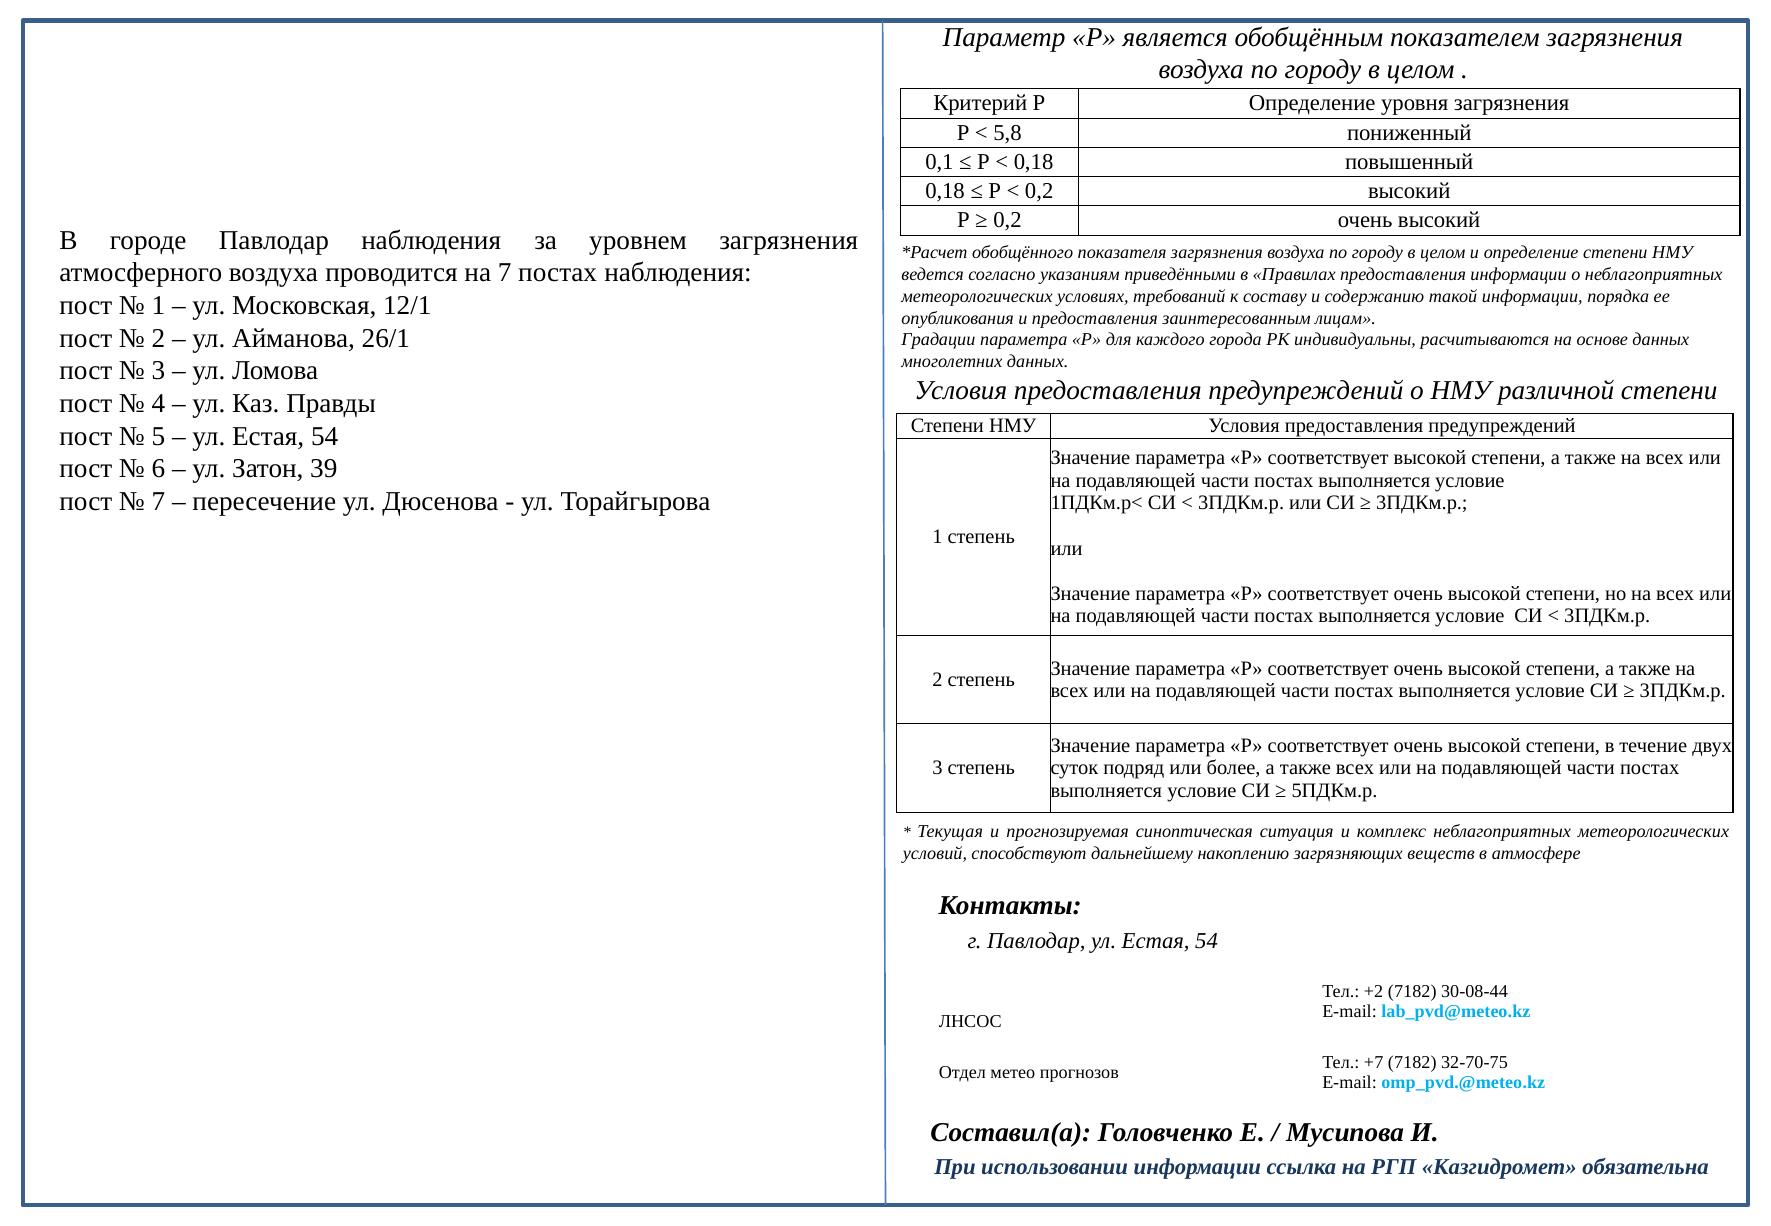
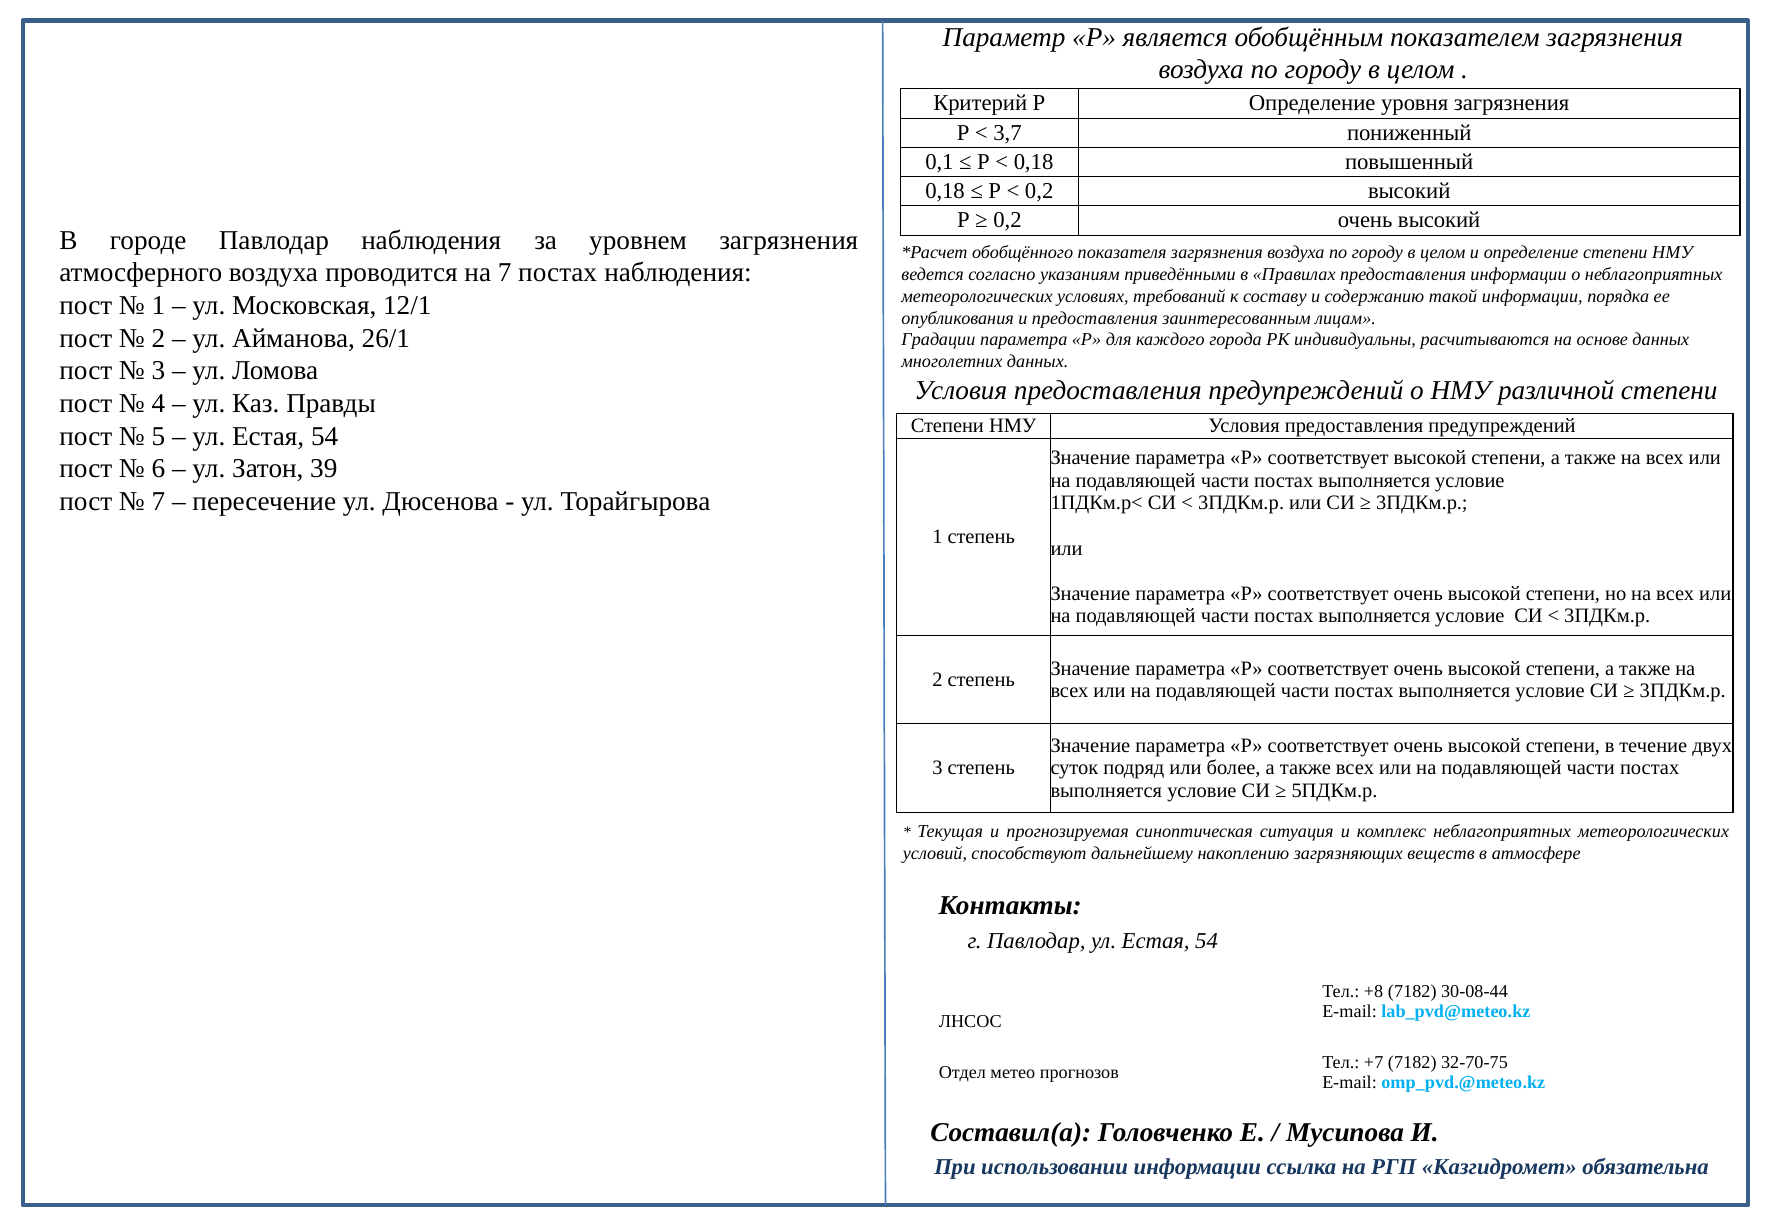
5,8: 5,8 -> 3,7 (1008, 133)
+2: +2 -> +8 (1374, 991)
